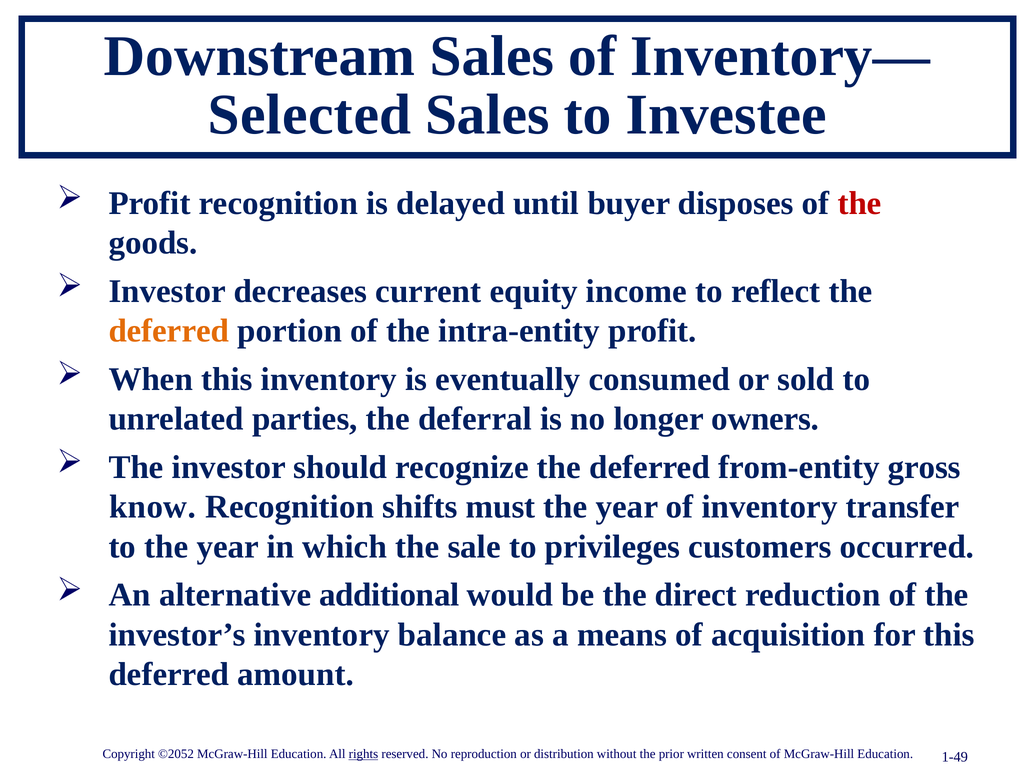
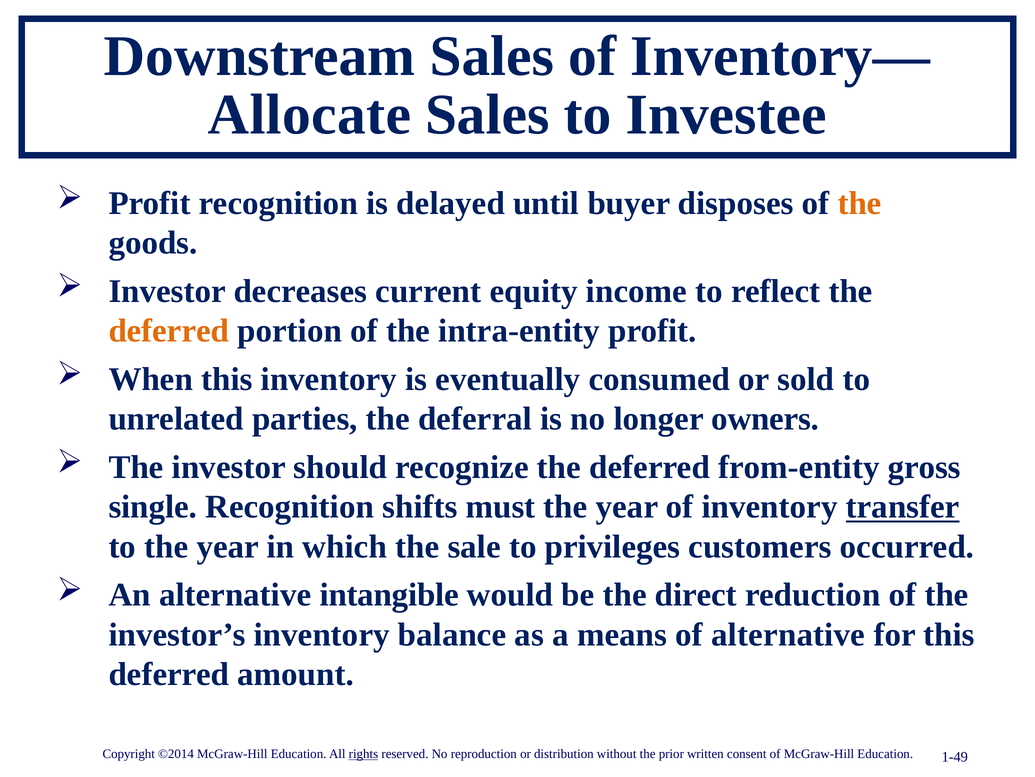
Selected: Selected -> Allocate (310, 115)
the colour: red -> orange (860, 203)
know: know -> single (153, 507)
transfer underline: none -> present (903, 507)
additional: additional -> intangible (389, 594)
of acquisition: acquisition -> alternative (788, 634)
©2052: ©2052 -> ©2014 (176, 753)
